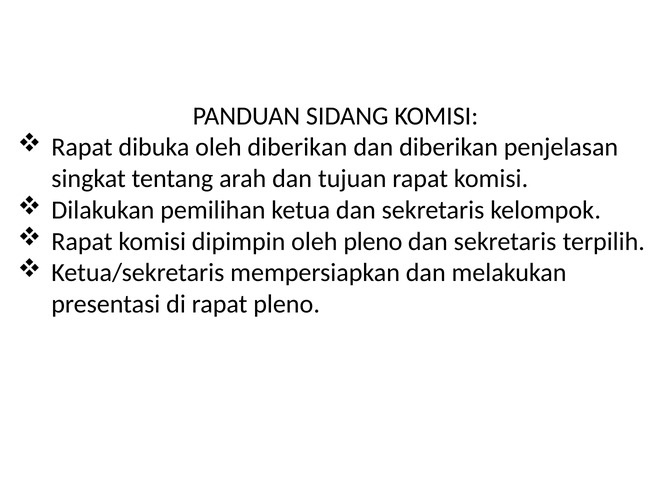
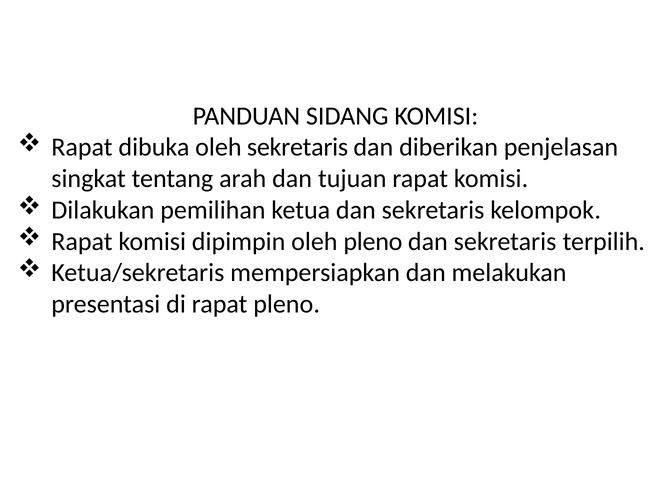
oleh diberikan: diberikan -> sekretaris (298, 147)
